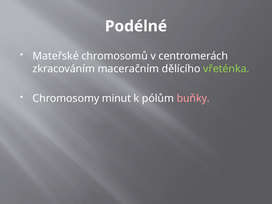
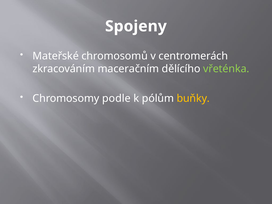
Podélné: Podélné -> Spojeny (136, 26)
minut: minut -> podle (116, 98)
buňky colour: pink -> yellow (193, 98)
